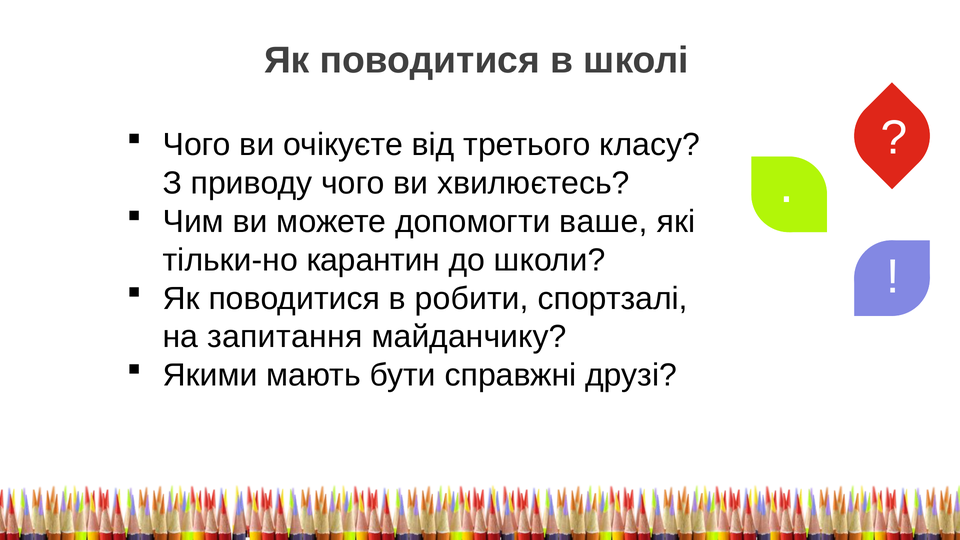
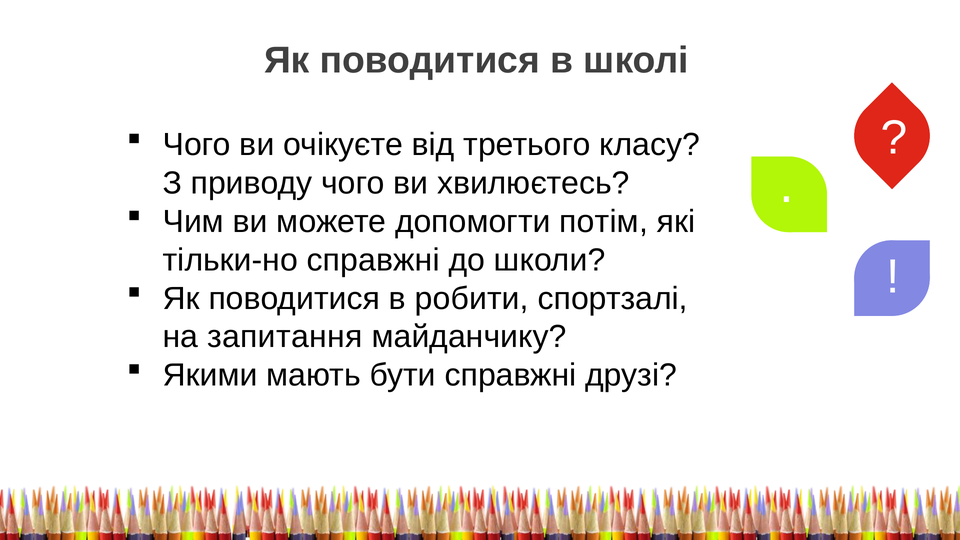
ваше: ваше -> потім (604, 222)
тільки-но карантин: карантин -> справжні (373, 260)
